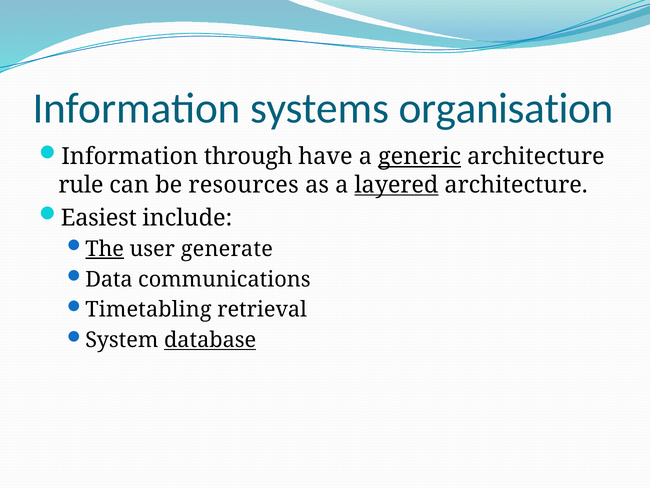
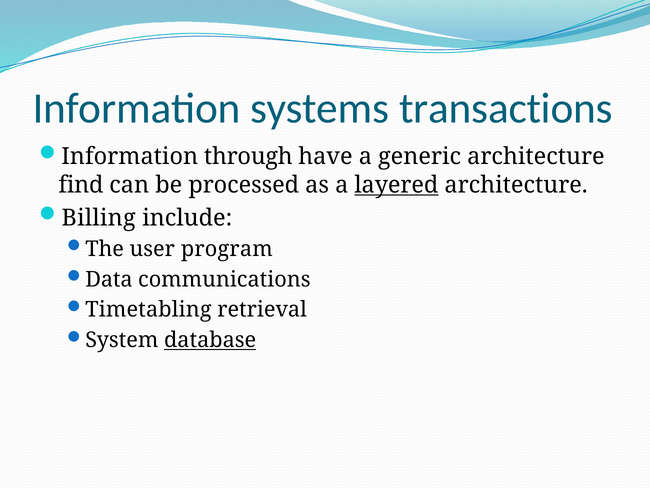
organisation: organisation -> transactions (506, 108)
generic underline: present -> none (420, 157)
rule: rule -> find (81, 185)
resources: resources -> processed (244, 185)
Easiest: Easiest -> Billing (99, 218)
The underline: present -> none (105, 249)
generate: generate -> program (227, 249)
